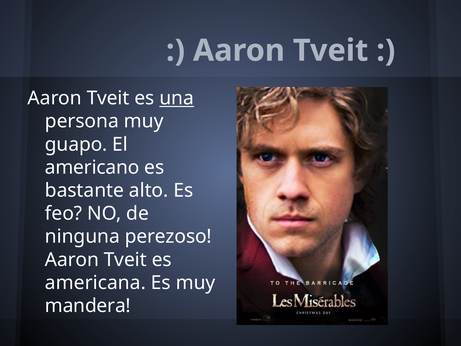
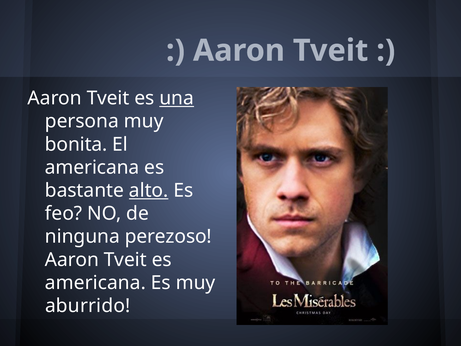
guapo: guapo -> bonita (76, 144)
americano: americano -> americana (92, 167)
alto underline: none -> present (149, 190)
mandera: mandera -> aburrido (88, 306)
